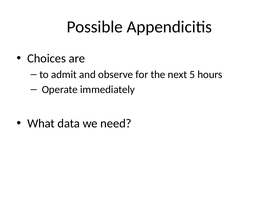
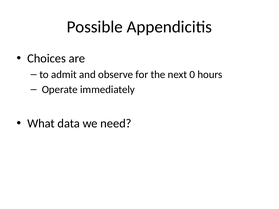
5: 5 -> 0 (192, 75)
